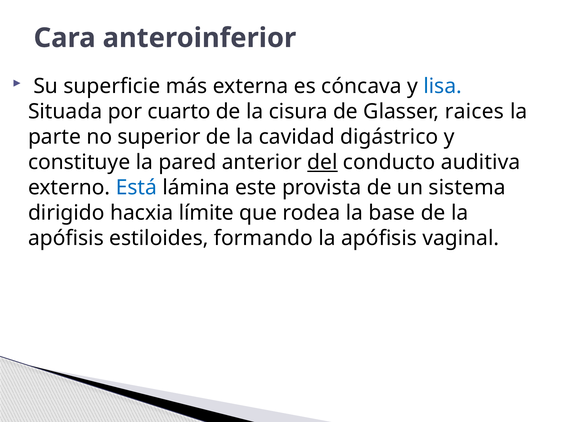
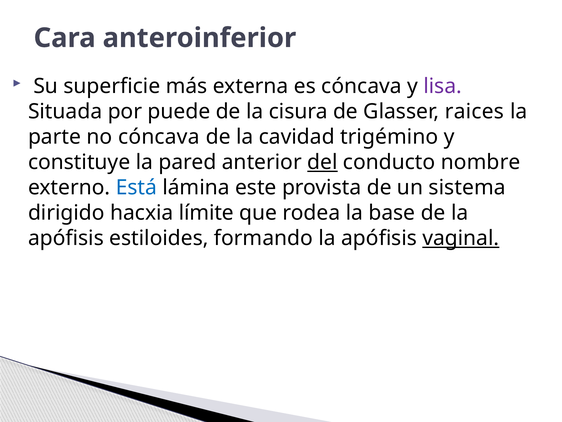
lisa colour: blue -> purple (443, 86)
cuarto: cuarto -> puede (179, 111)
no superior: superior -> cóncava (159, 137)
digástrico: digástrico -> trigémino (389, 137)
auditiva: auditiva -> nombre (481, 162)
vaginal underline: none -> present (461, 238)
